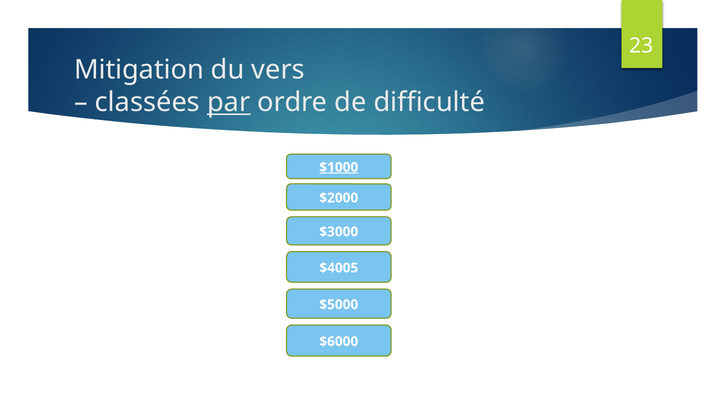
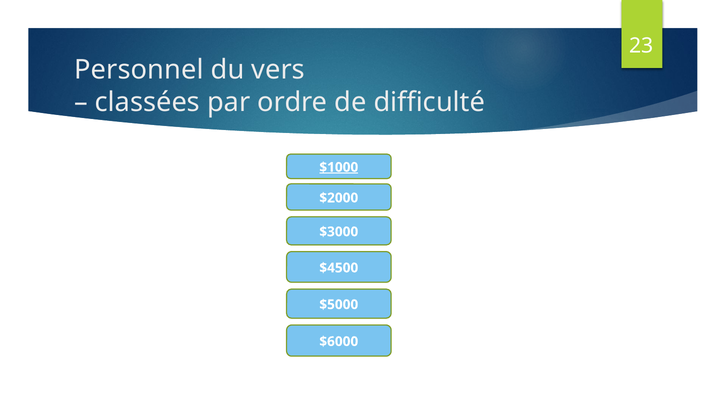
Mitigation: Mitigation -> Personnel (139, 70)
par underline: present -> none (229, 103)
$4005: $4005 -> $4500 (339, 268)
